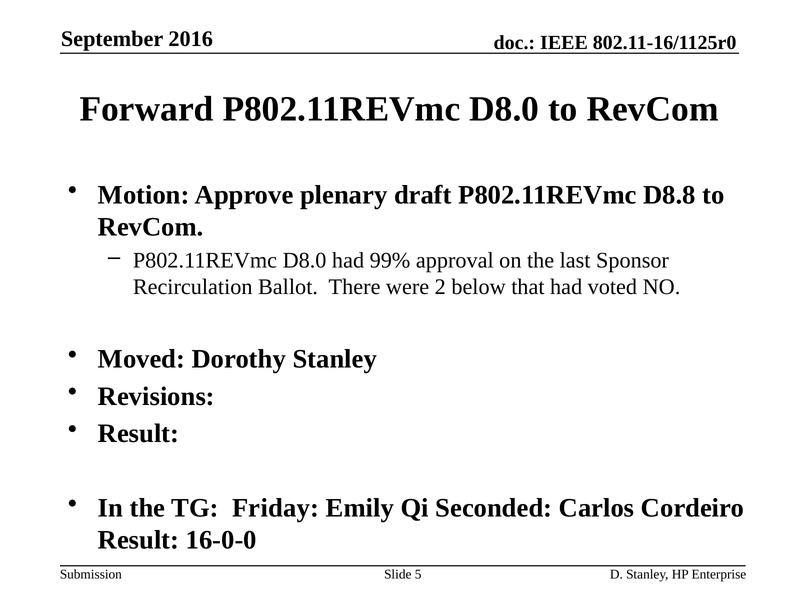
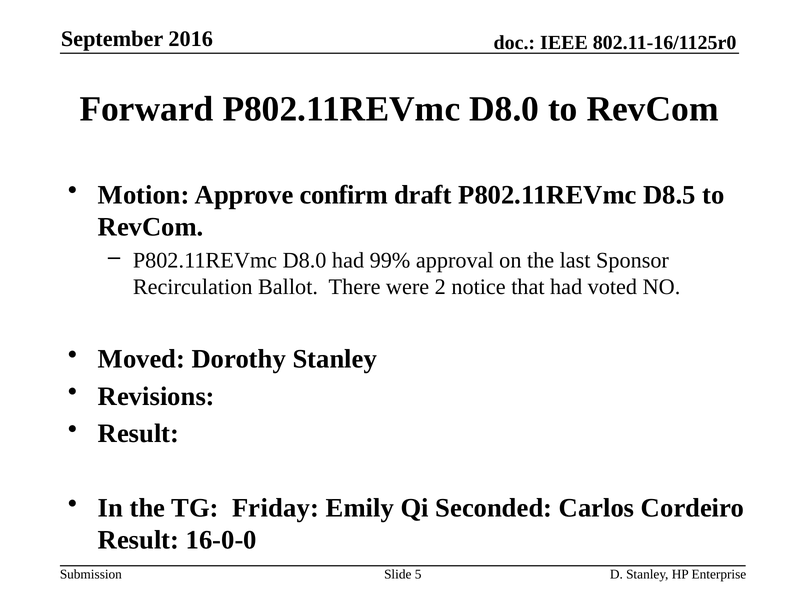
plenary: plenary -> confirm (344, 195)
D8.8: D8.8 -> D8.5 (669, 195)
below: below -> notice (479, 287)
